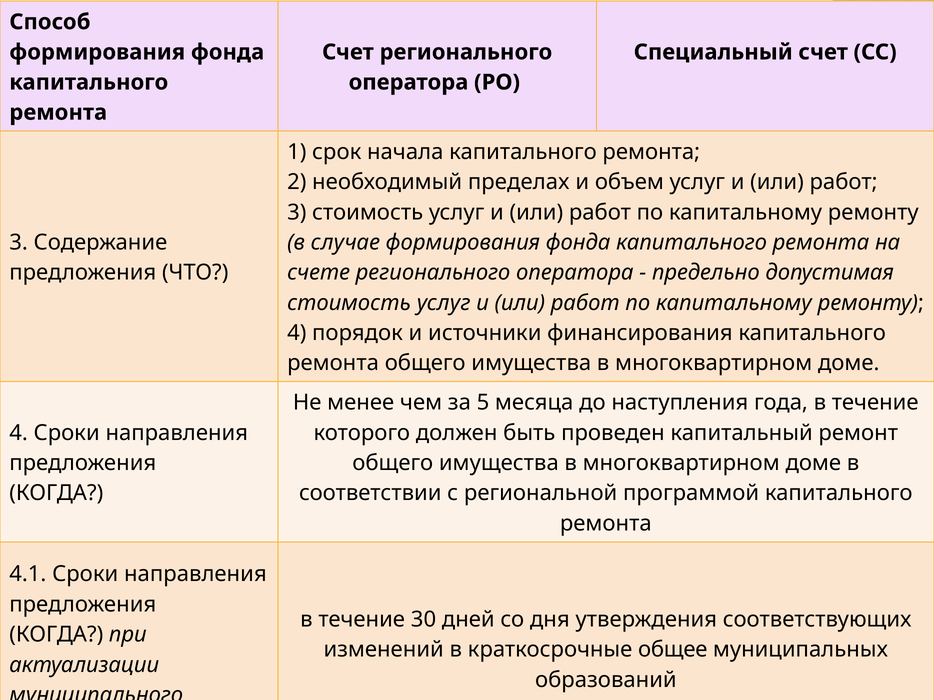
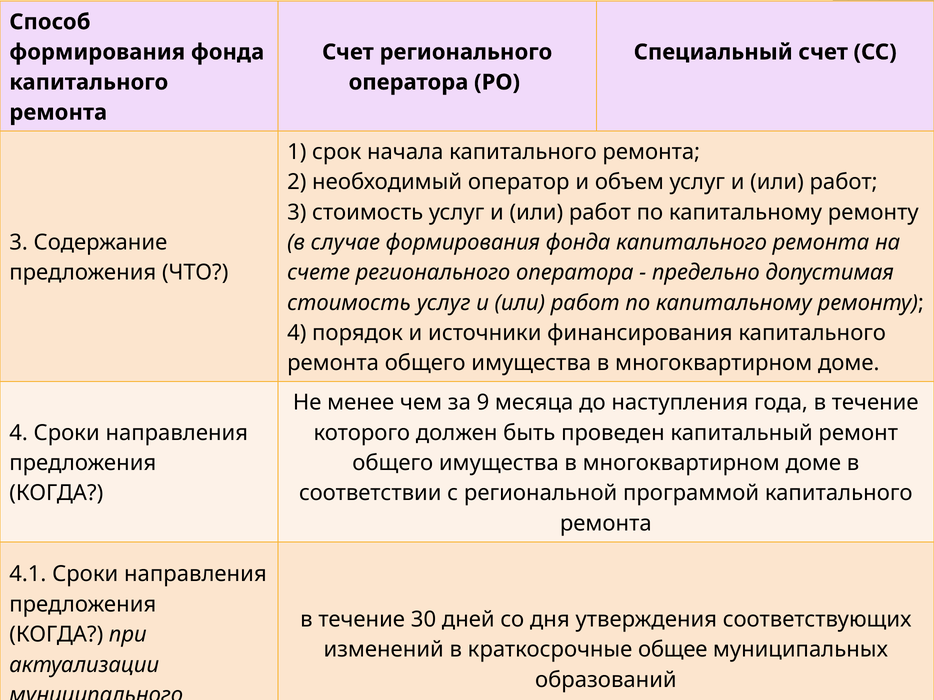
пределах: пределах -> оператор (519, 182)
5: 5 -> 9 (483, 403)
